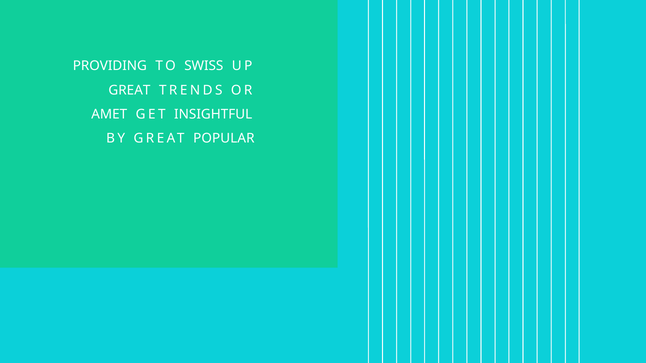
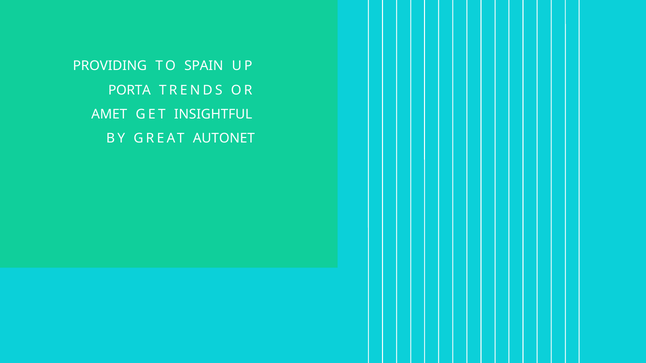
SWISS: SWISS -> SPAIN (204, 66)
GREAT: GREAT -> PORTA (130, 90)
POPULAR: POPULAR -> AUTONET (224, 139)
